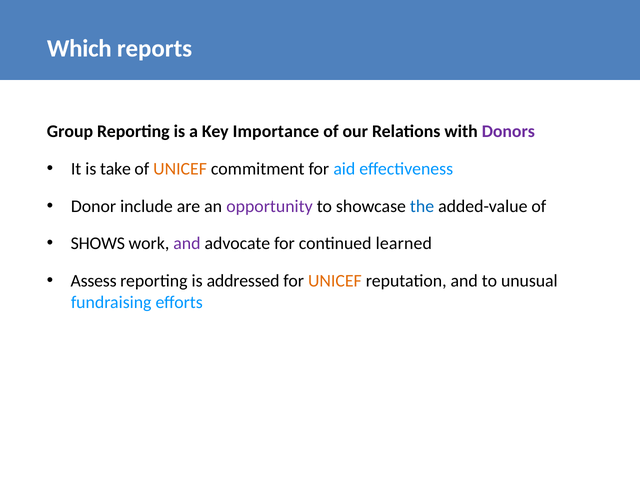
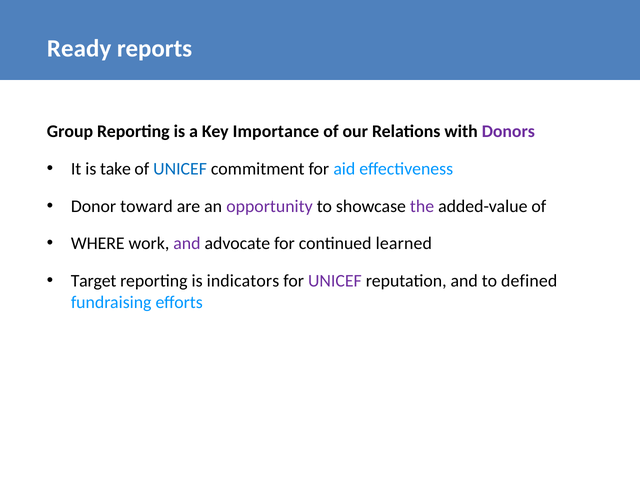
Which: Which -> Ready (79, 48)
UNICEF colour: orange -> blue (180, 169)
include: include -> toward (146, 206)
the colour: blue -> purple (422, 206)
SHOWS: SHOWS -> WHERE (98, 244)
Assess: Assess -> Target (94, 281)
addressed: addressed -> indicators (243, 281)
UNICEF colour: orange -> purple (335, 281)
unusual: unusual -> defined (529, 281)
